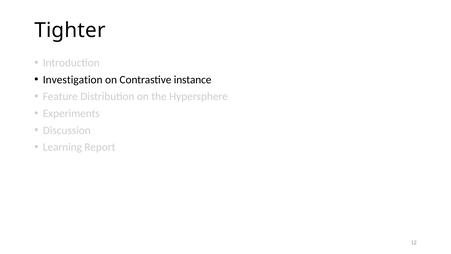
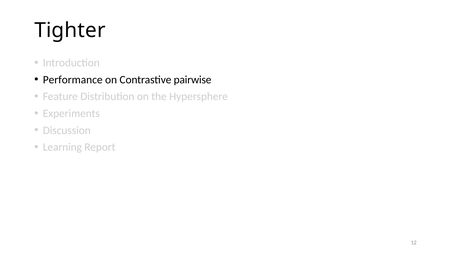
Investigation: Investigation -> Performance (73, 80)
instance: instance -> pairwise (193, 80)
